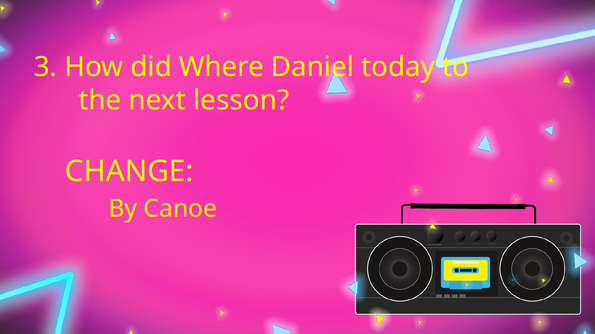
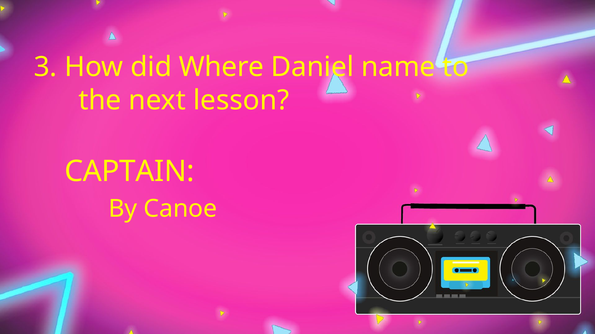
today: today -> name (398, 67)
CHANGE: CHANGE -> CAPTAIN (129, 172)
